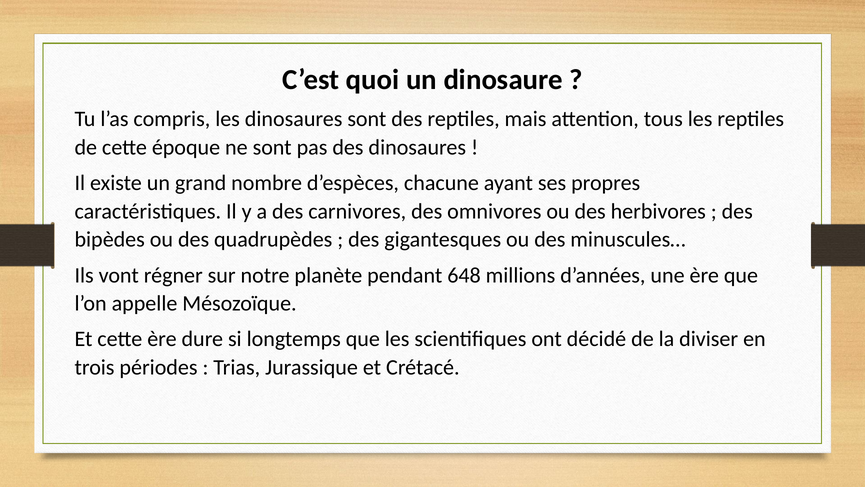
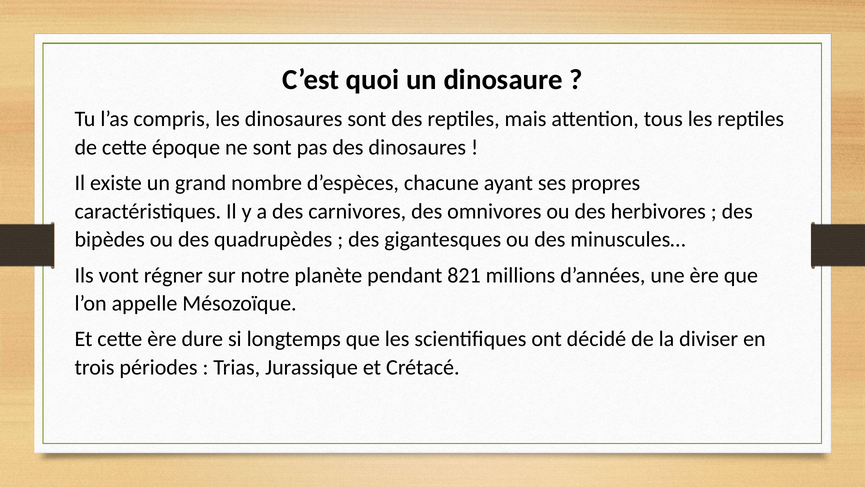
648: 648 -> 821 (464, 275)
